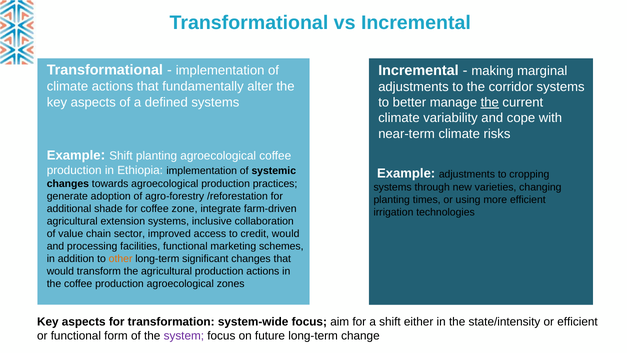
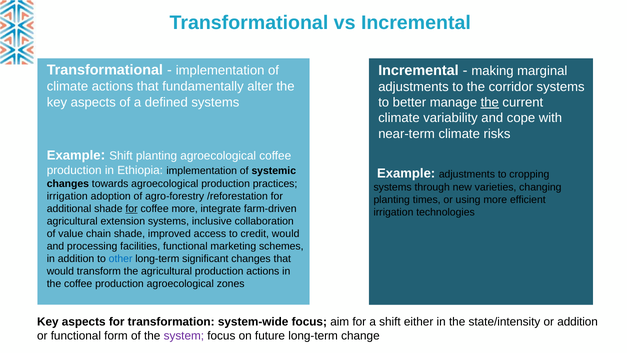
generate: generate -> irrigation (67, 196)
for underline: none -> present (132, 208)
coffee zone: zone -> more (185, 208)
chain sector: sector -> shade (129, 234)
other colour: orange -> blue (121, 259)
or efficient: efficient -> addition (578, 321)
